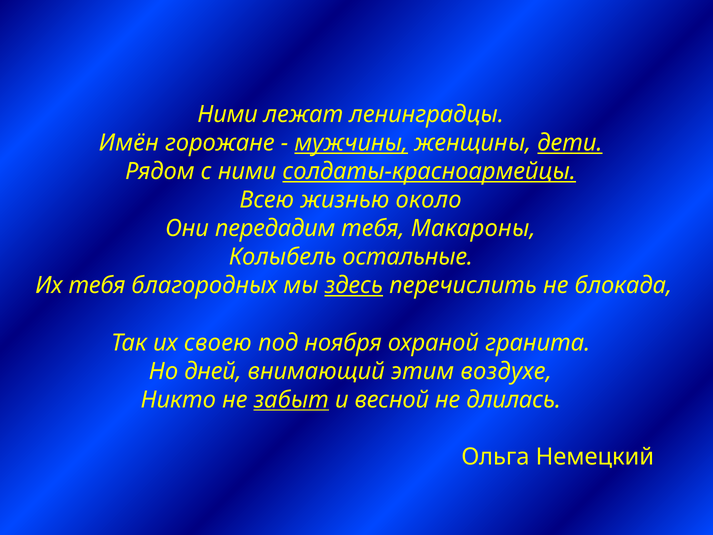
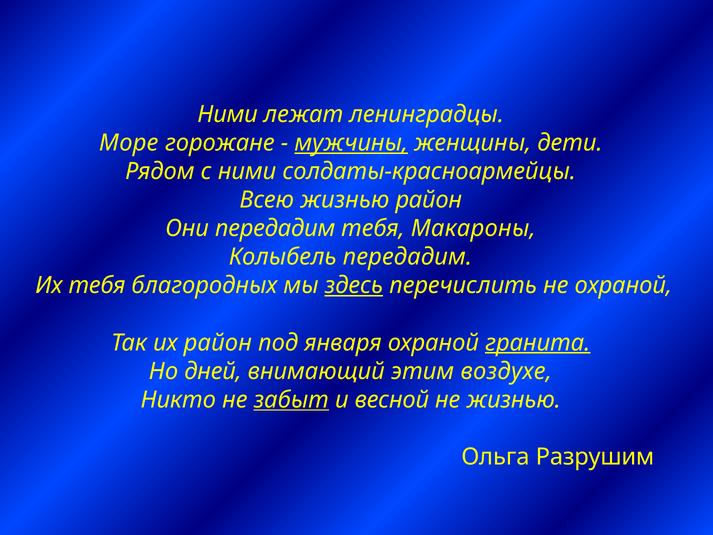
Имён: Имён -> Море (129, 143)
дети underline: present -> none (570, 143)
солдаты-красноармейцы underline: present -> none (429, 171)
жизнью около: около -> район (429, 200)
Колыбель остальные: остальные -> передадим (407, 257)
не блокада: блокада -> охраной (623, 285)
их своею: своею -> район (218, 343)
ноября: ноября -> января (343, 343)
гранита underline: none -> present (538, 343)
не длилась: длилась -> жизнью (514, 400)
Немецкий: Немецкий -> Разрушим (595, 457)
